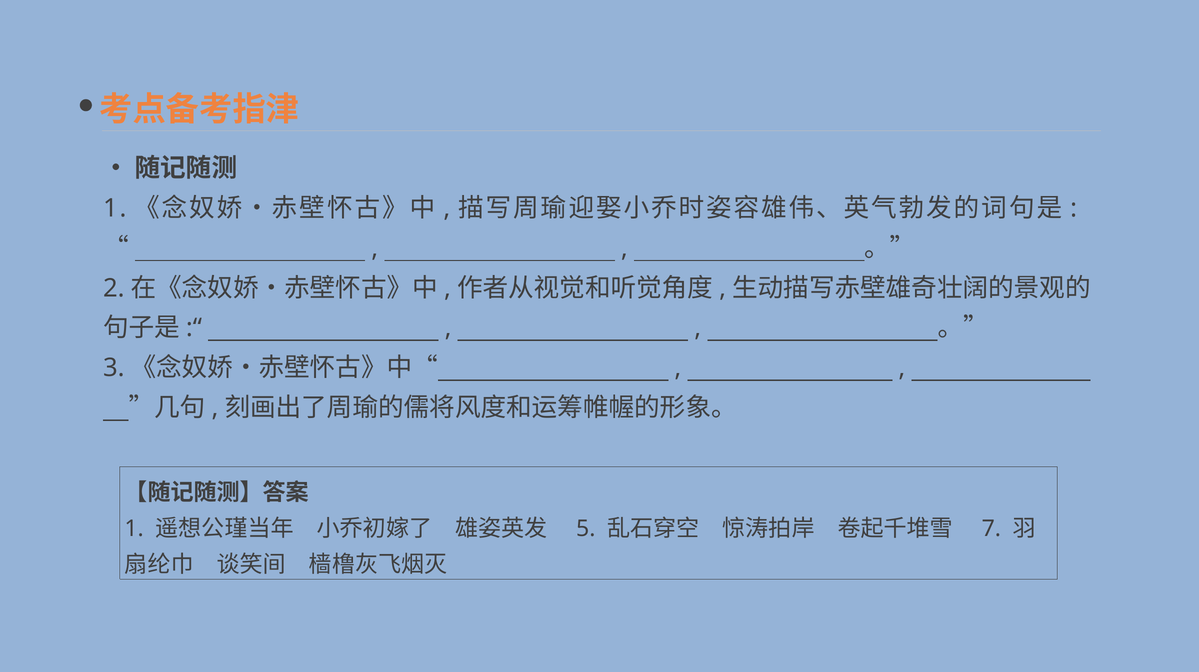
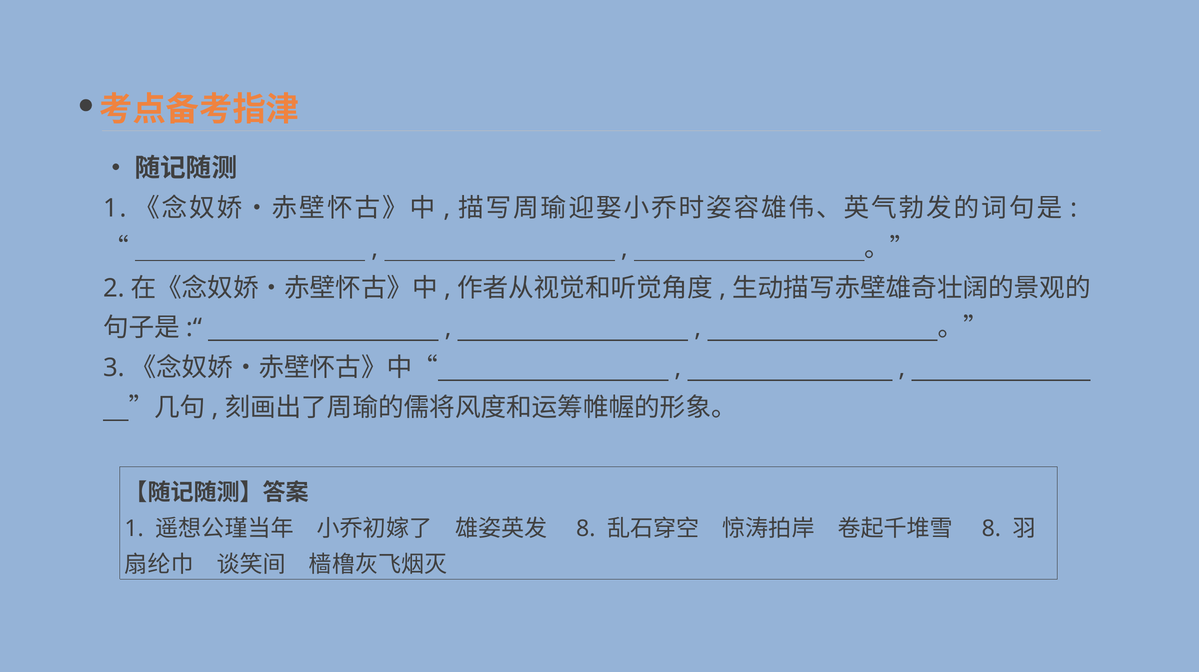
5: 5 -> 8 (586, 529)
7: 7 -> 8 (991, 529)
